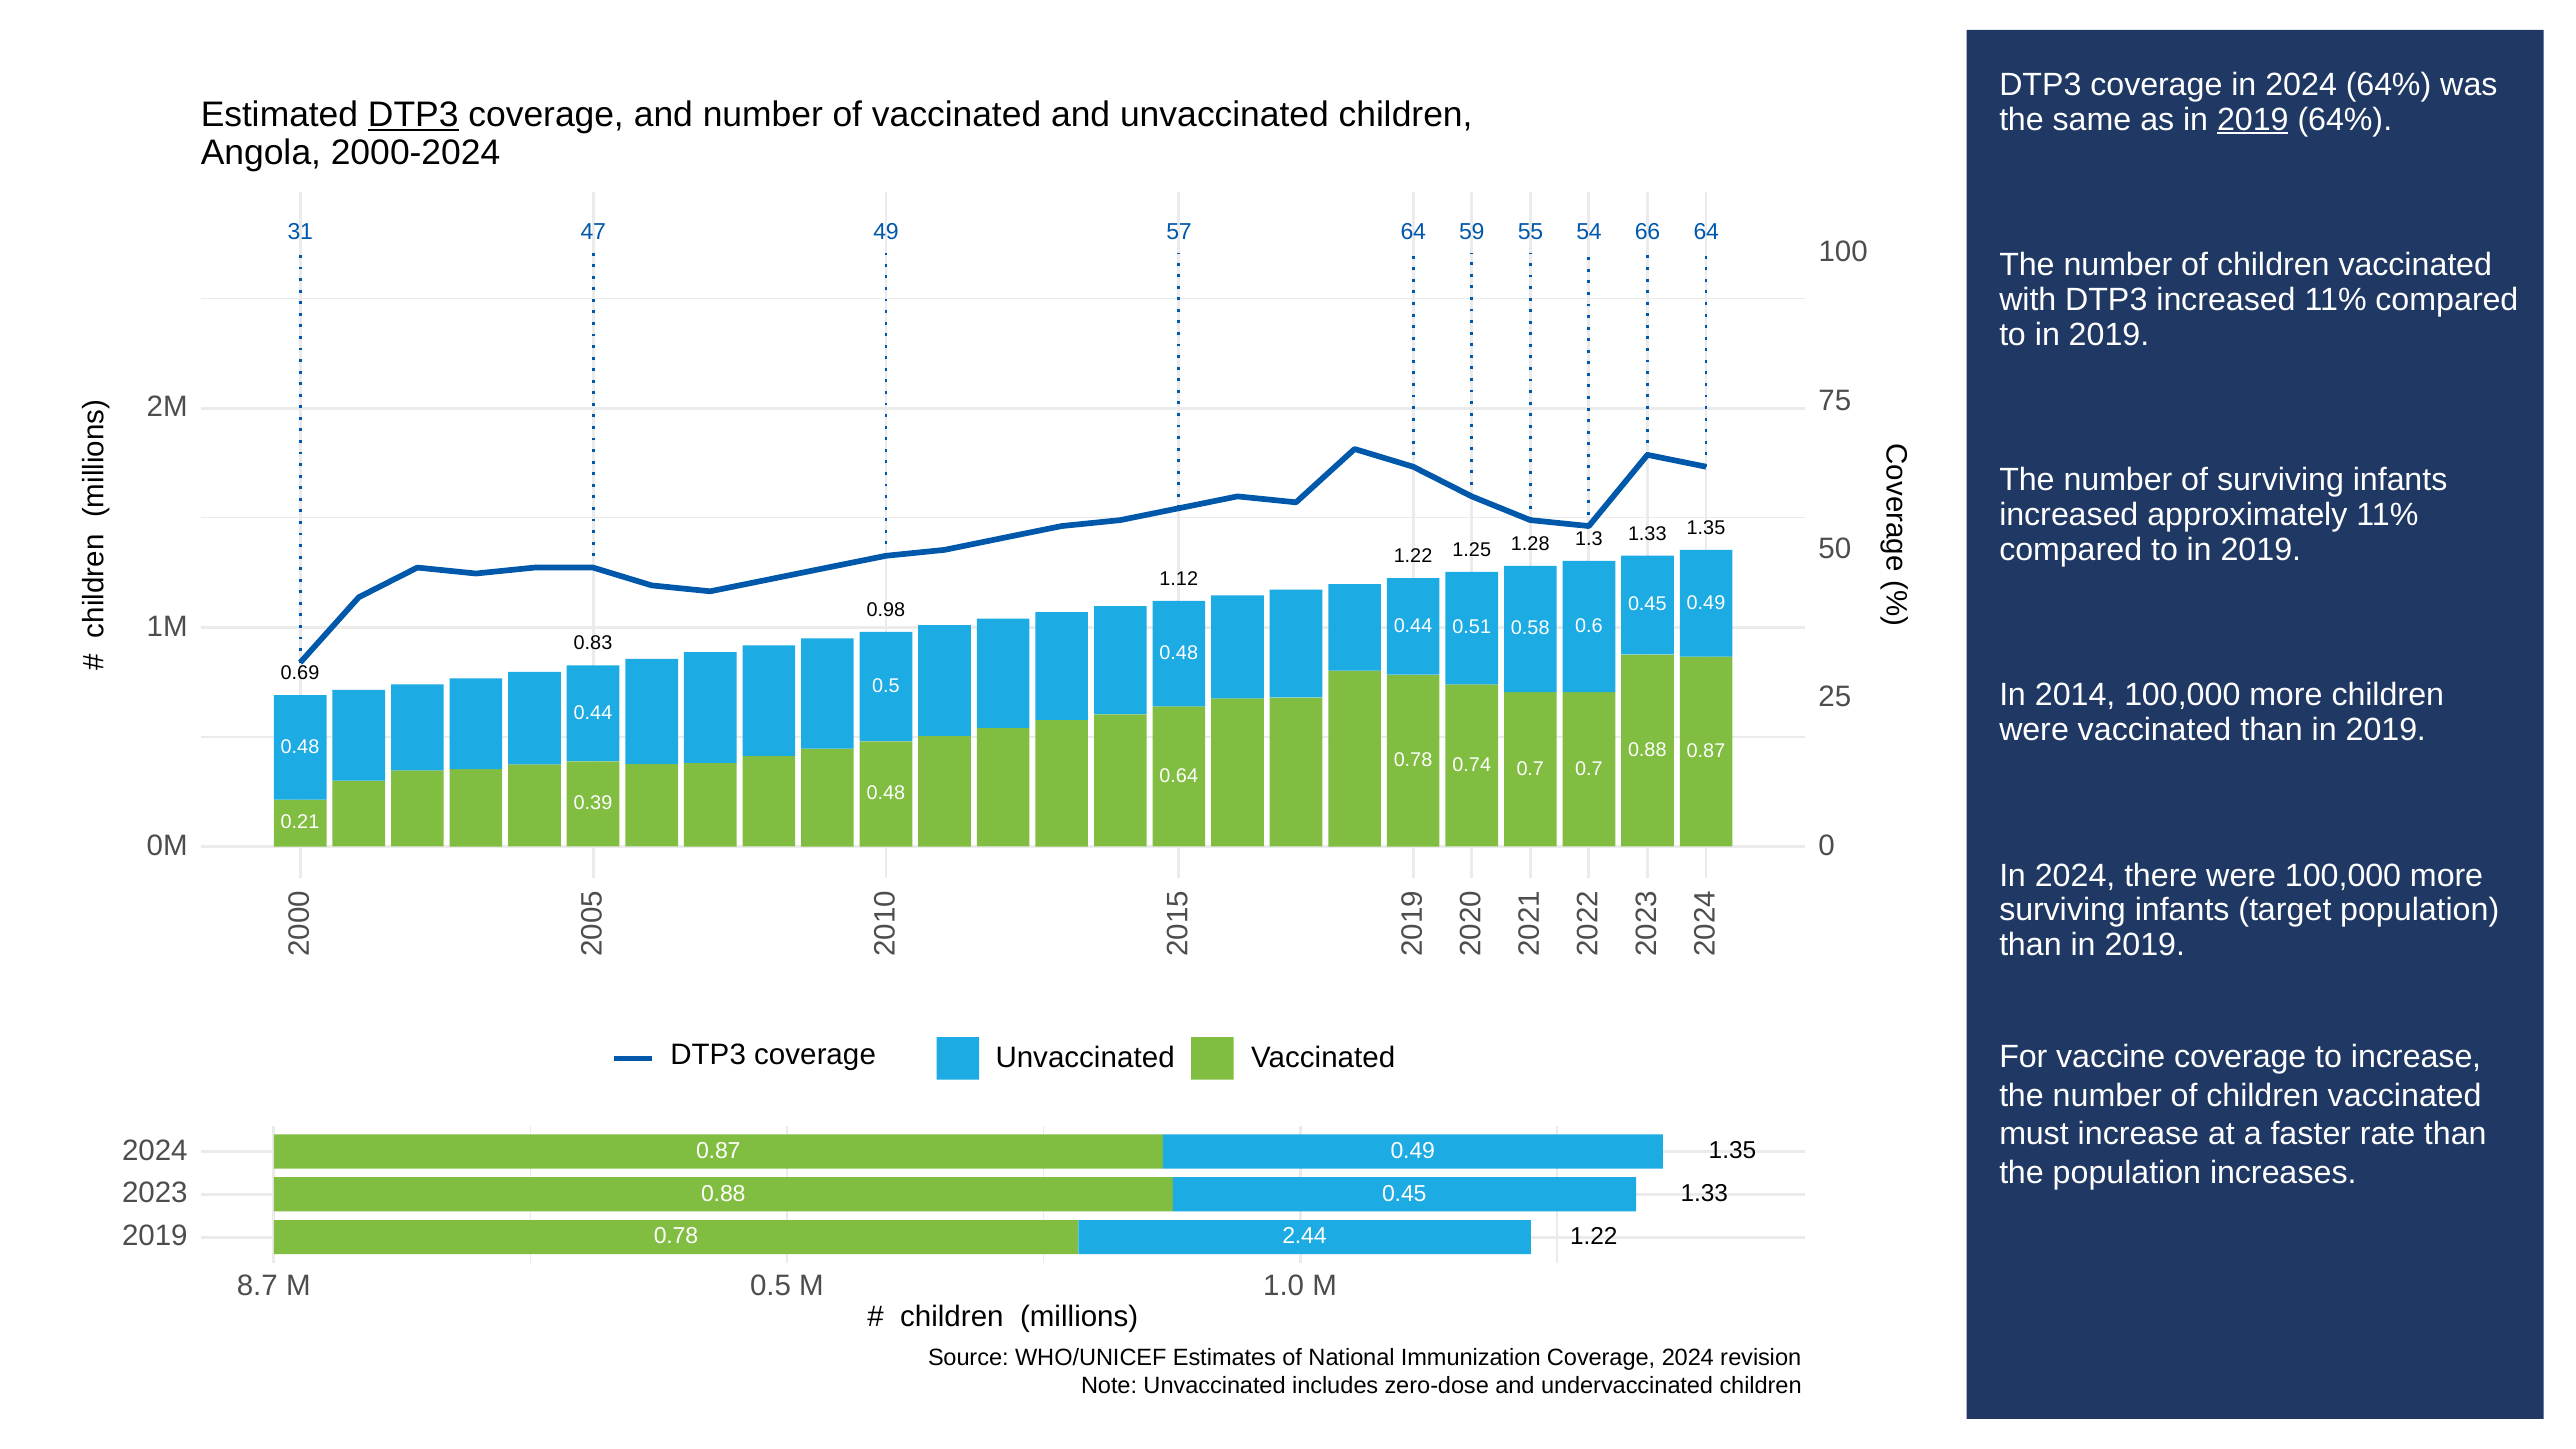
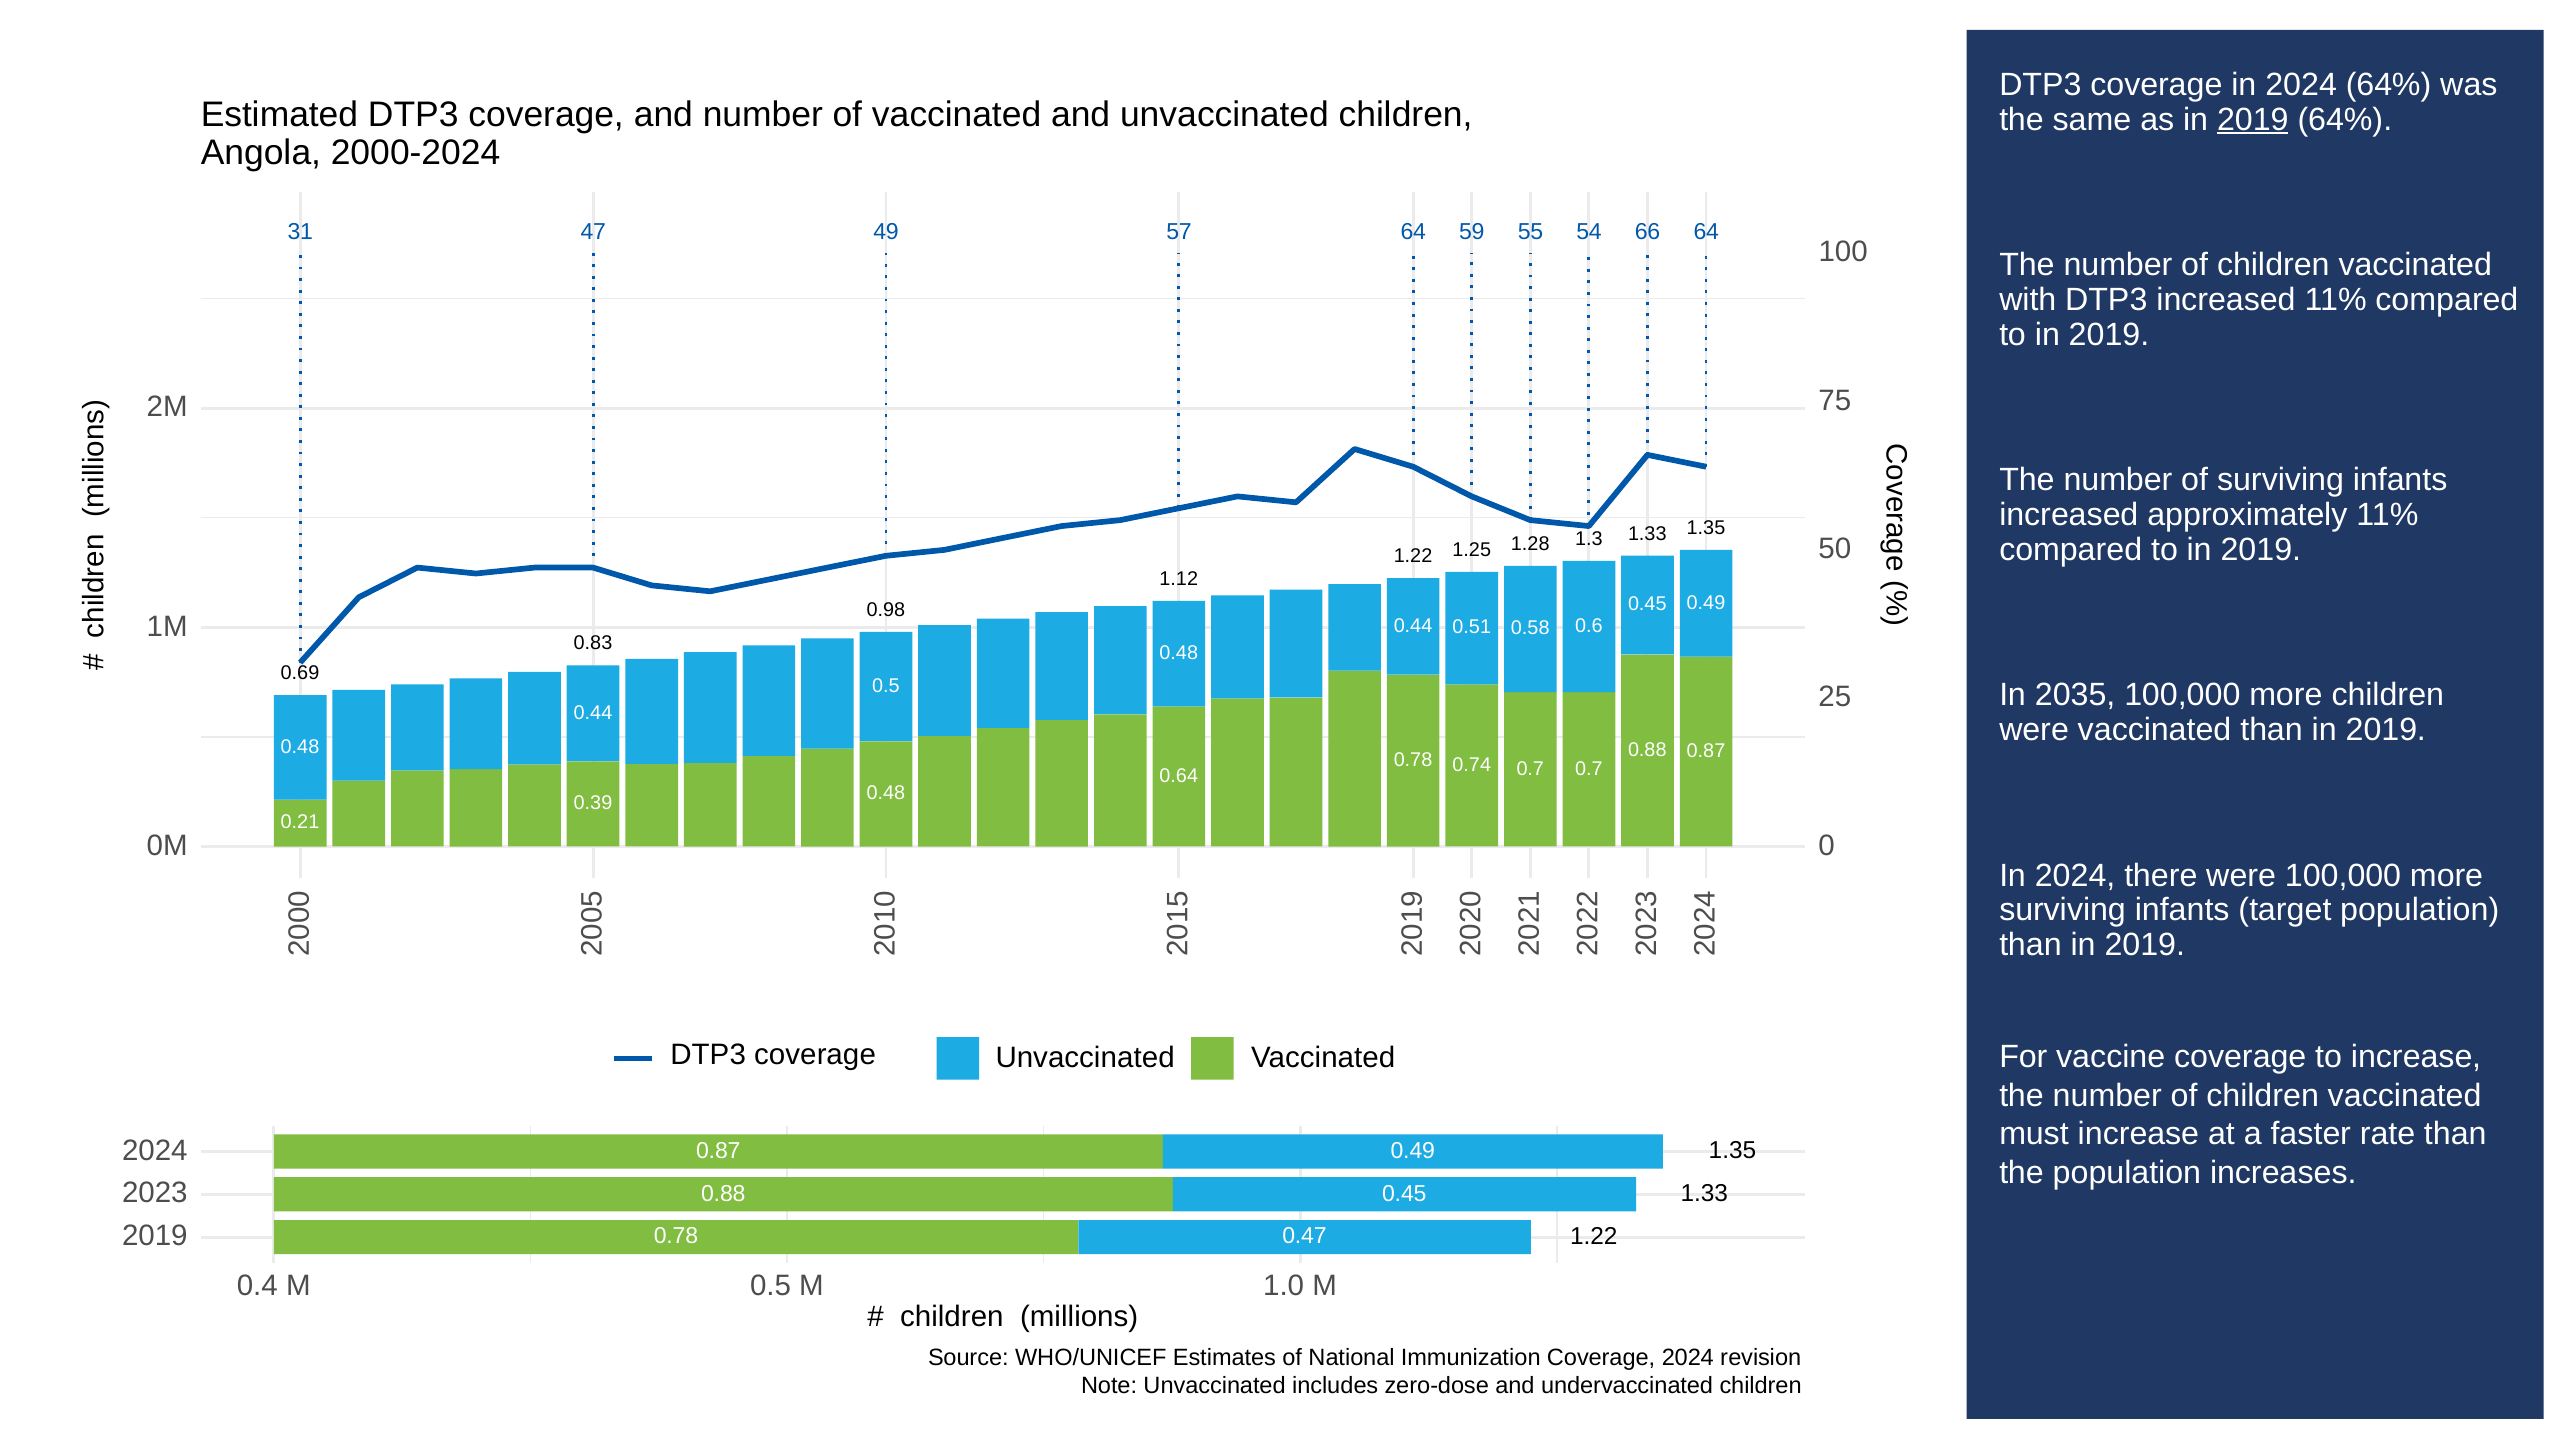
DTP3 underline: present -> none (413, 114)
2014: 2014 -> 2035 (2075, 695)
2.44: 2.44 -> 0.47 (1304, 1236)
8.7: 8.7 -> 0.4 (257, 1286)
